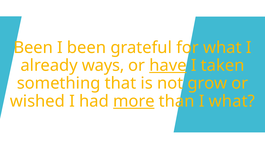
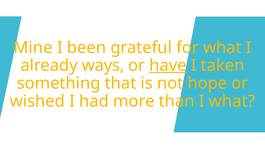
Been: Been -> Mine (33, 48)
grow: grow -> hope (207, 83)
more underline: present -> none (134, 101)
